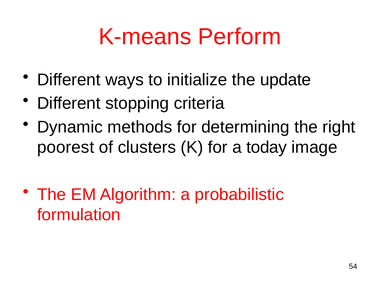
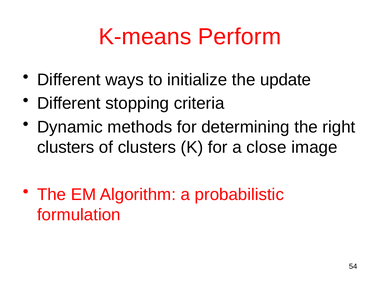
poorest: poorest -> clusters (66, 147)
today: today -> close (266, 147)
